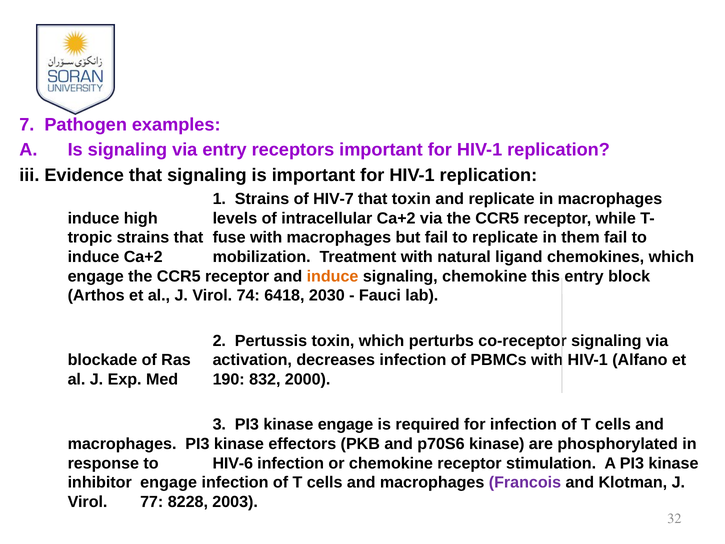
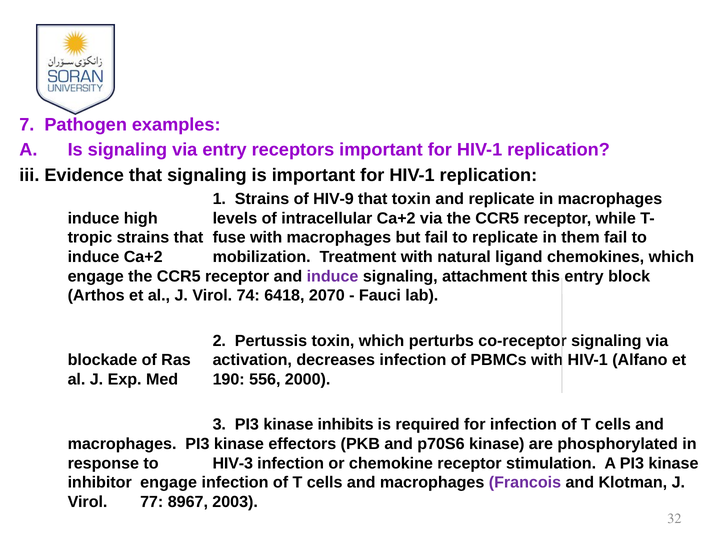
HIV-7: HIV-7 -> HIV-9 (333, 199)
induce colour: orange -> purple (333, 276)
signaling chemokine: chemokine -> attachment (485, 276)
2030: 2030 -> 2070 (327, 296)
832: 832 -> 556 (265, 379)
kinase engage: engage -> inhibits (346, 424)
HIV-6: HIV-6 -> HIV-3 (233, 463)
8228: 8228 -> 8967 (188, 502)
